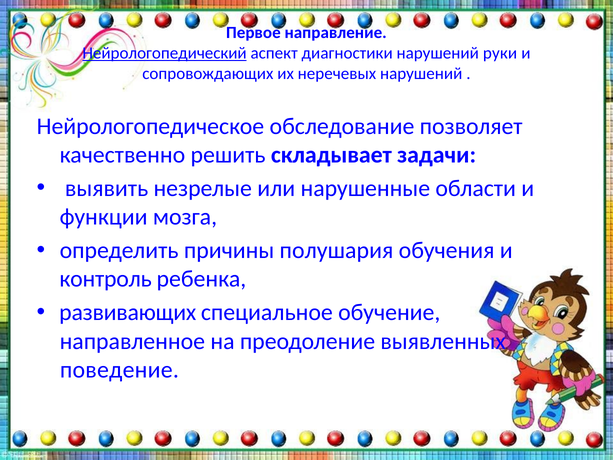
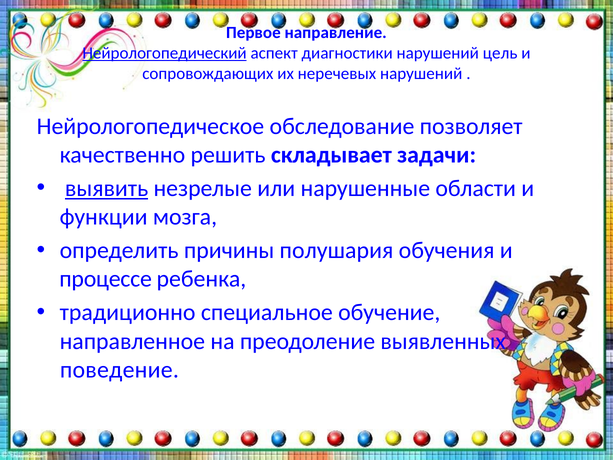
руки: руки -> цель (500, 53)
выявить underline: none -> present (107, 188)
контроль: контроль -> процессе (106, 279)
развивающих: развивающих -> традиционно (128, 312)
